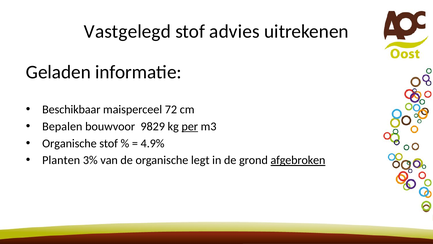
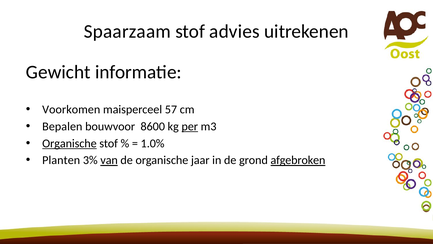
Vastgelegd: Vastgelegd -> Spaarzaam (127, 31)
Geladen: Geladen -> Gewicht (58, 72)
Beschikbaar: Beschikbaar -> Voorkomen (71, 109)
72: 72 -> 57 (171, 109)
9829: 9829 -> 8600 (153, 126)
Organische underline: none -> present (69, 143)
4.9%: 4.9% -> 1.0% (153, 143)
van underline: none -> present (109, 160)
legt: legt -> jaar (200, 160)
